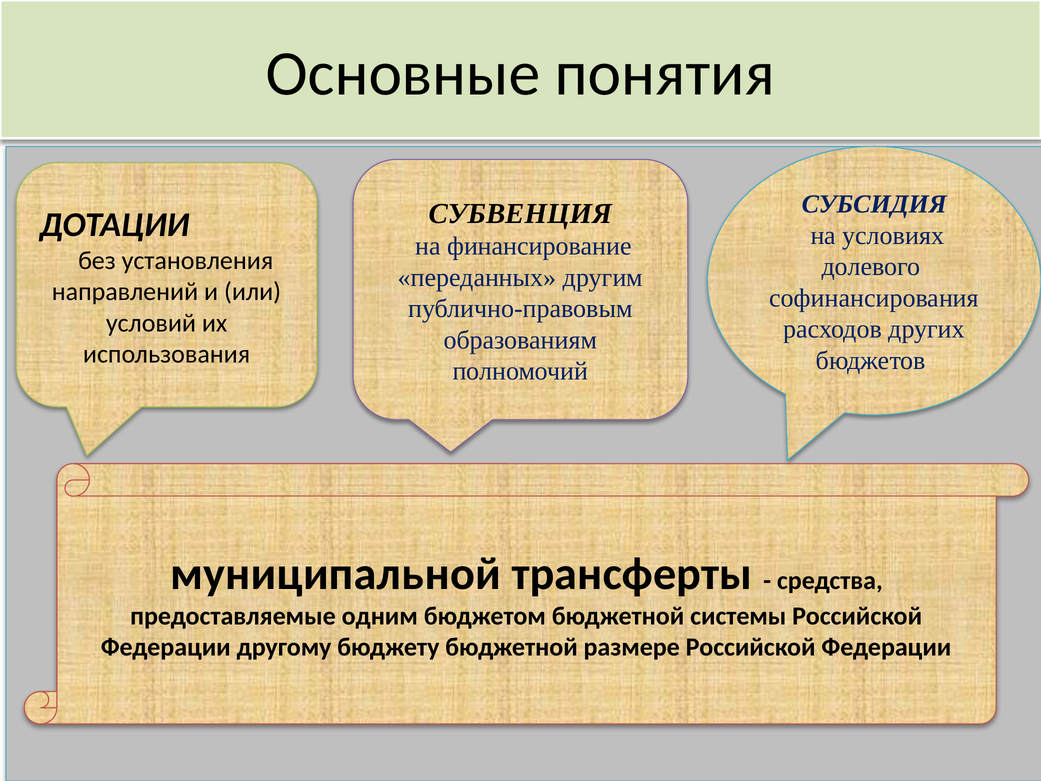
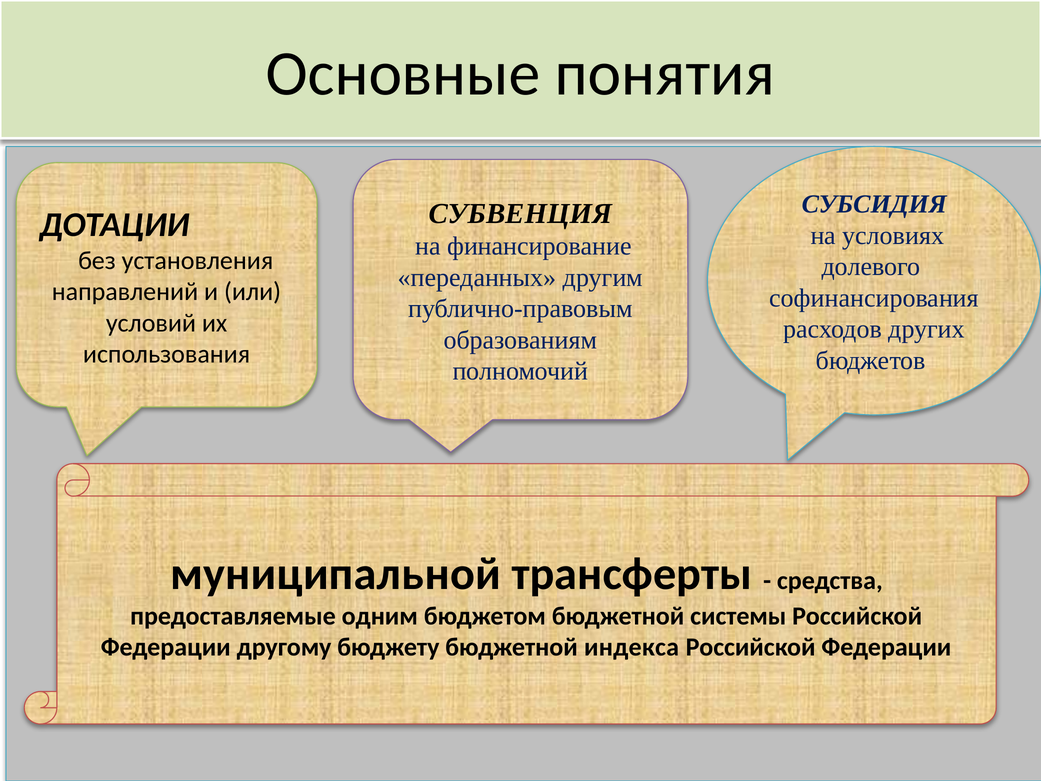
размере: размере -> индекса (632, 647)
